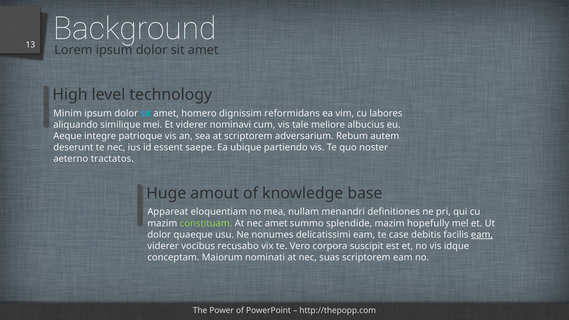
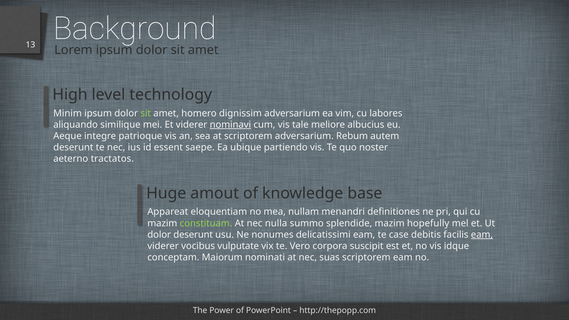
sit colour: light blue -> light green (146, 113)
dignissim reformidans: reformidans -> adversarium (292, 113)
nominavi underline: none -> present (230, 125)
nec amet: amet -> nulla (276, 223)
dolor quaeque: quaeque -> deserunt (193, 235)
recusabo: recusabo -> vulputate (238, 246)
